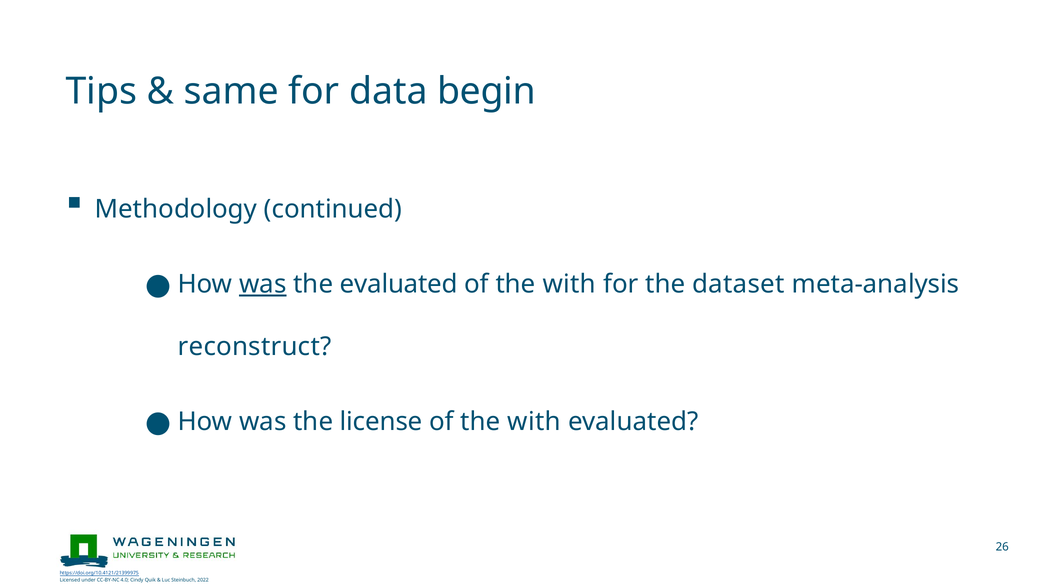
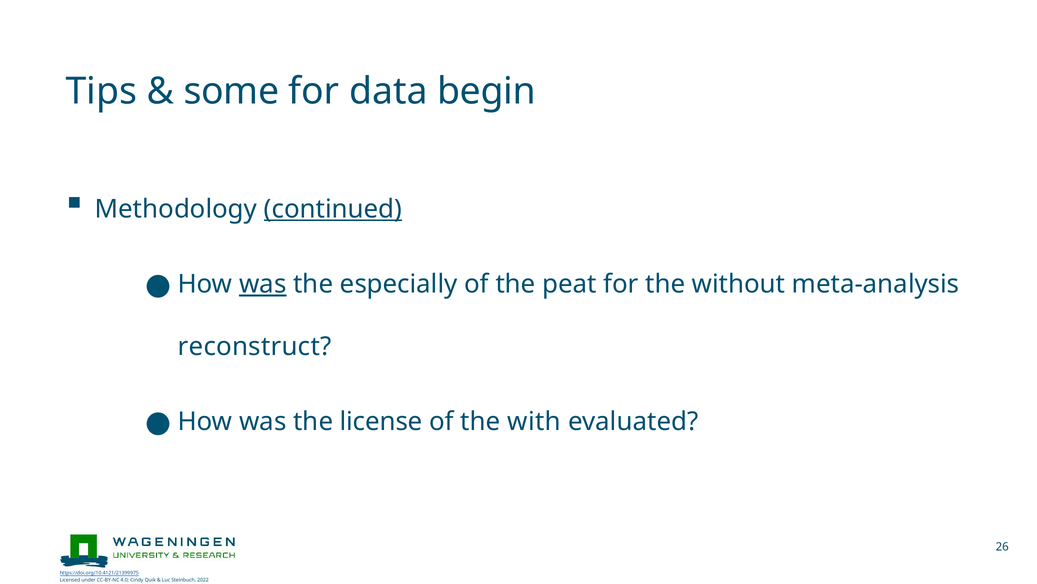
same: same -> some (231, 91)
continued underline: none -> present (333, 209)
the evaluated: evaluated -> especially (399, 284)
with: with -> peat (569, 284)
dataset: dataset -> without (739, 284)
